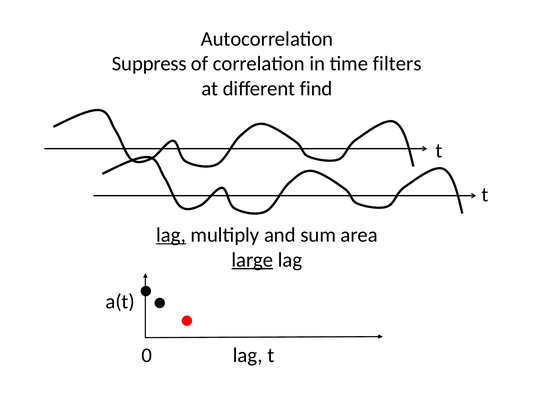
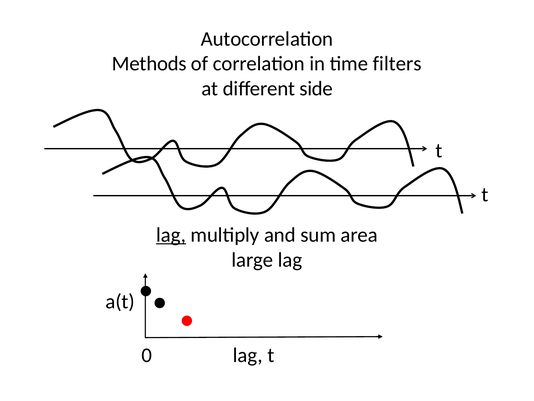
Suppress: Suppress -> Methods (149, 64)
find: find -> side (316, 89)
large underline: present -> none (252, 260)
